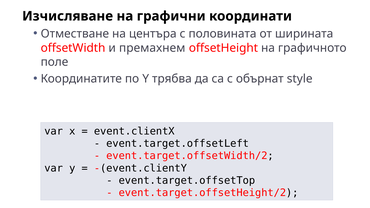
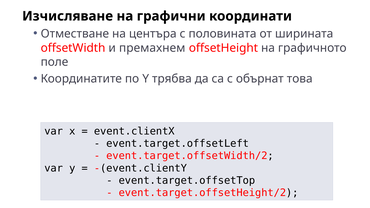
style: style -> това (300, 79)
